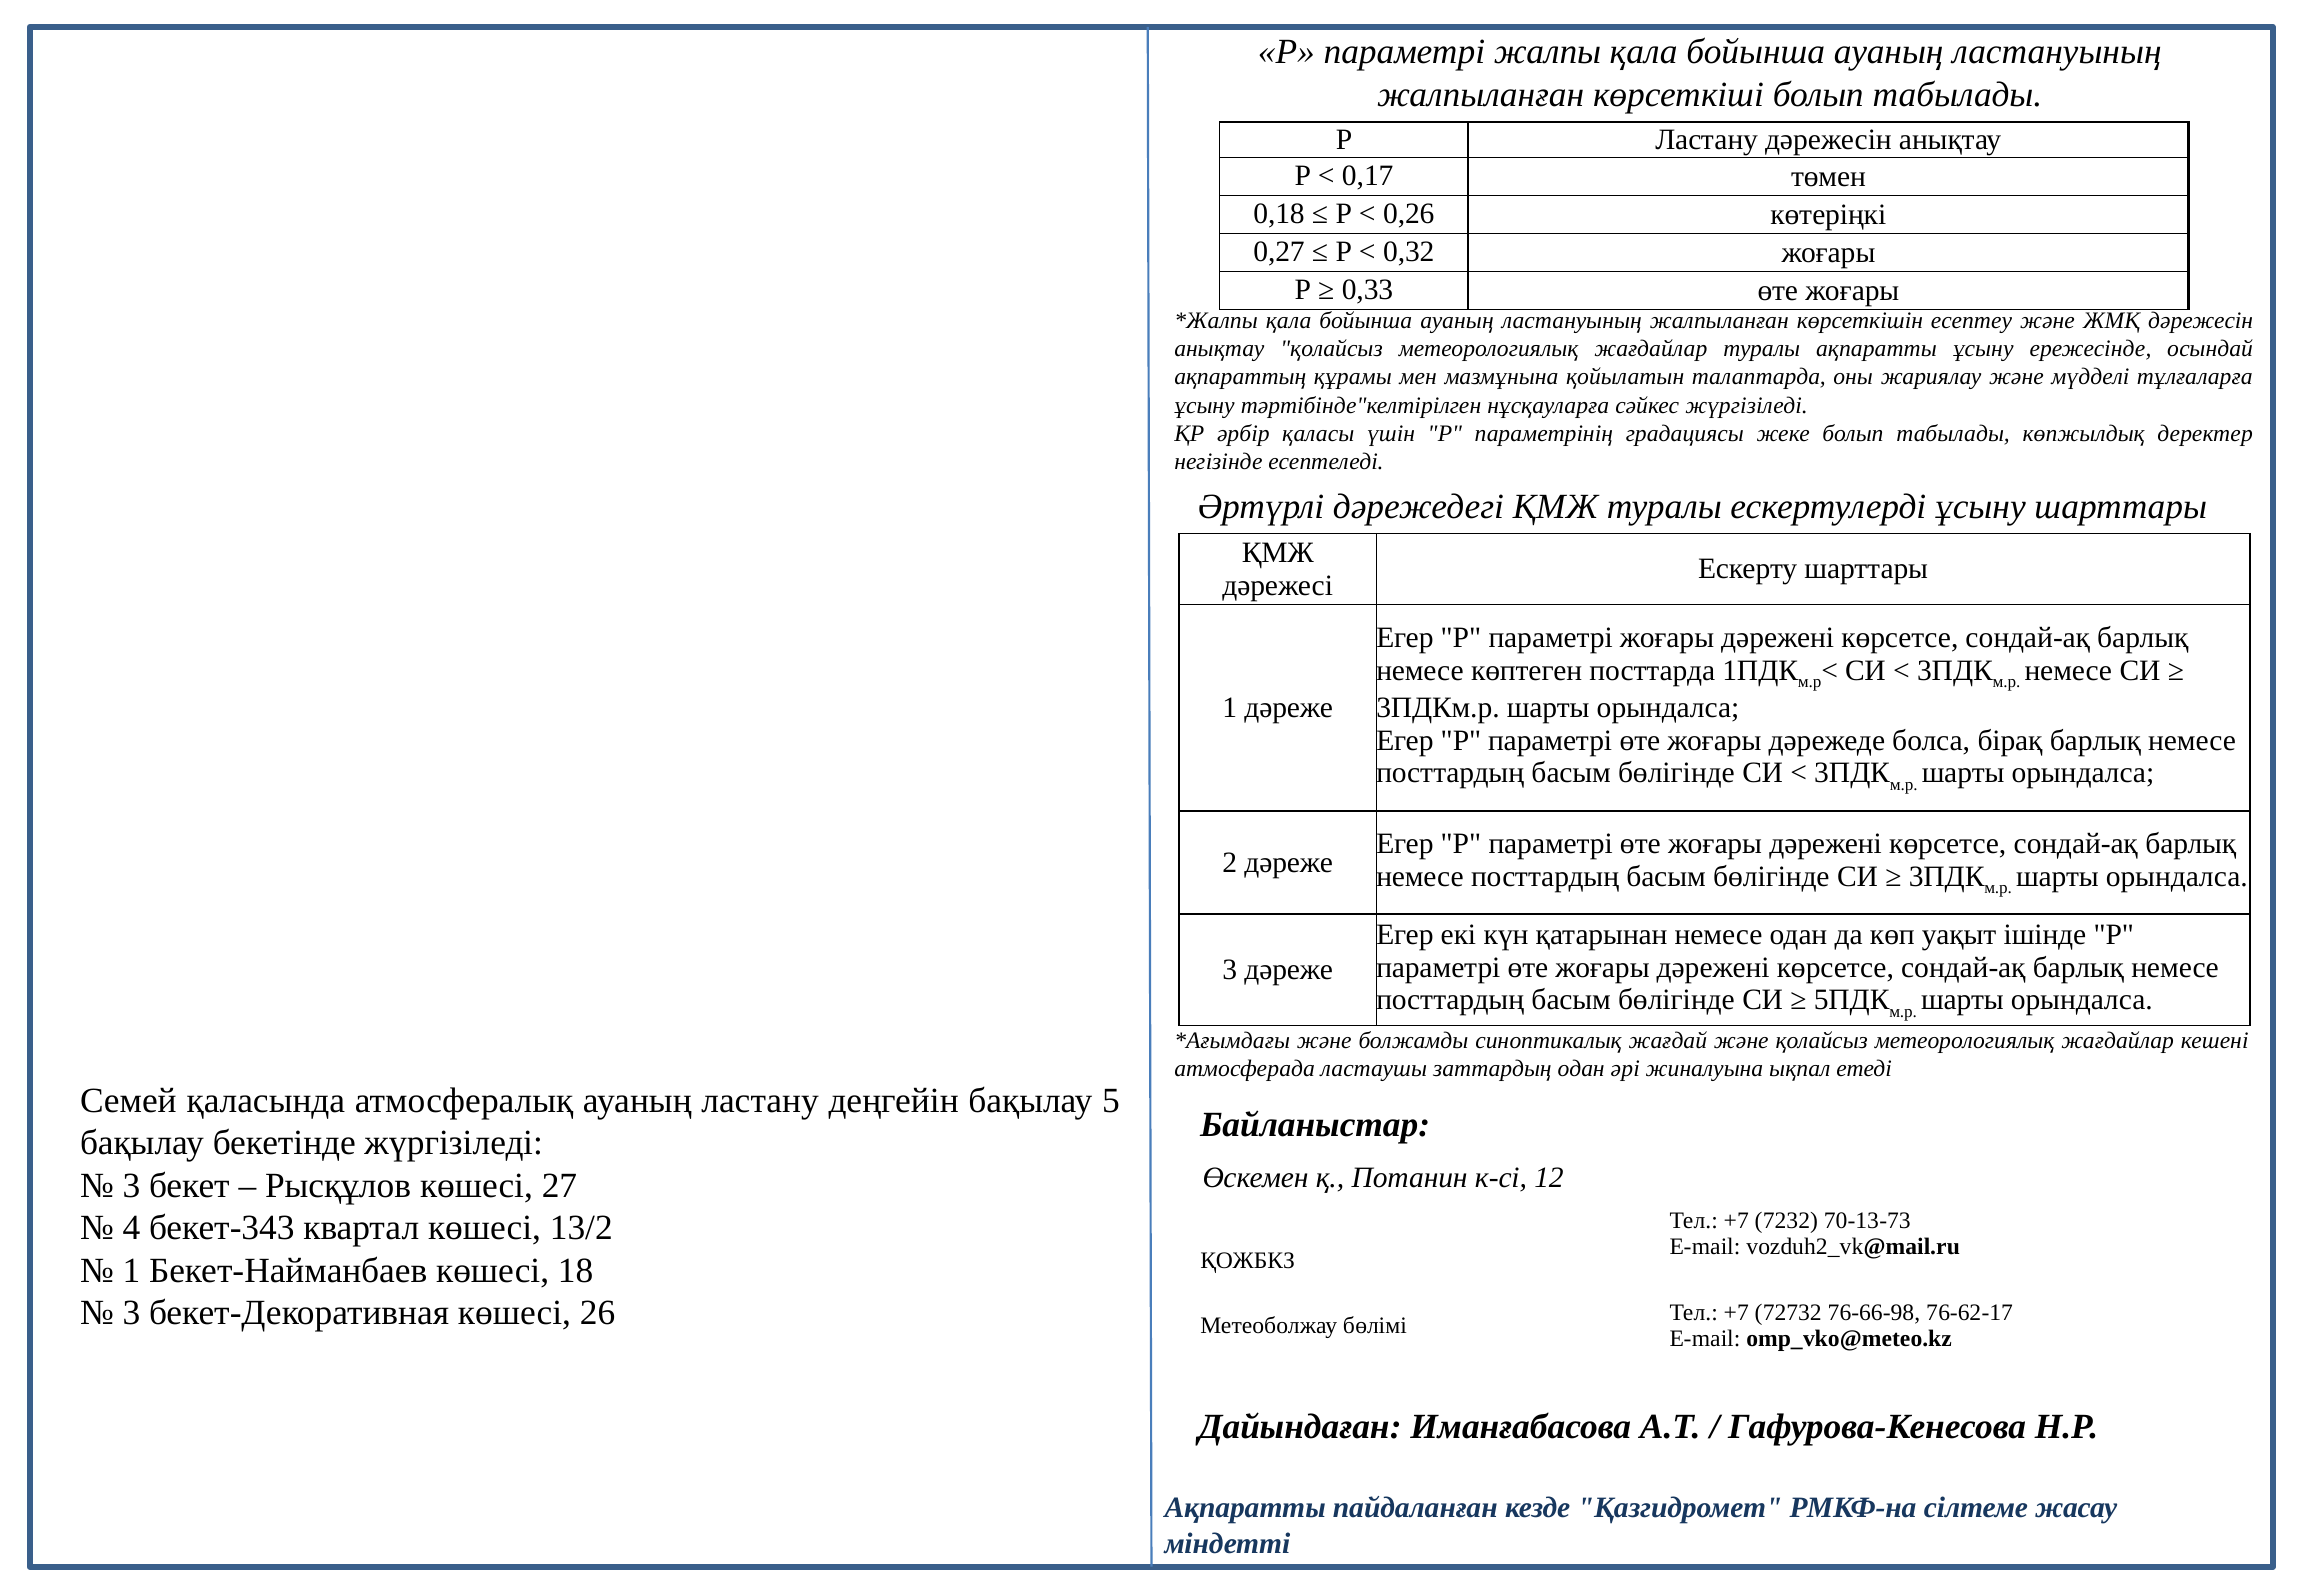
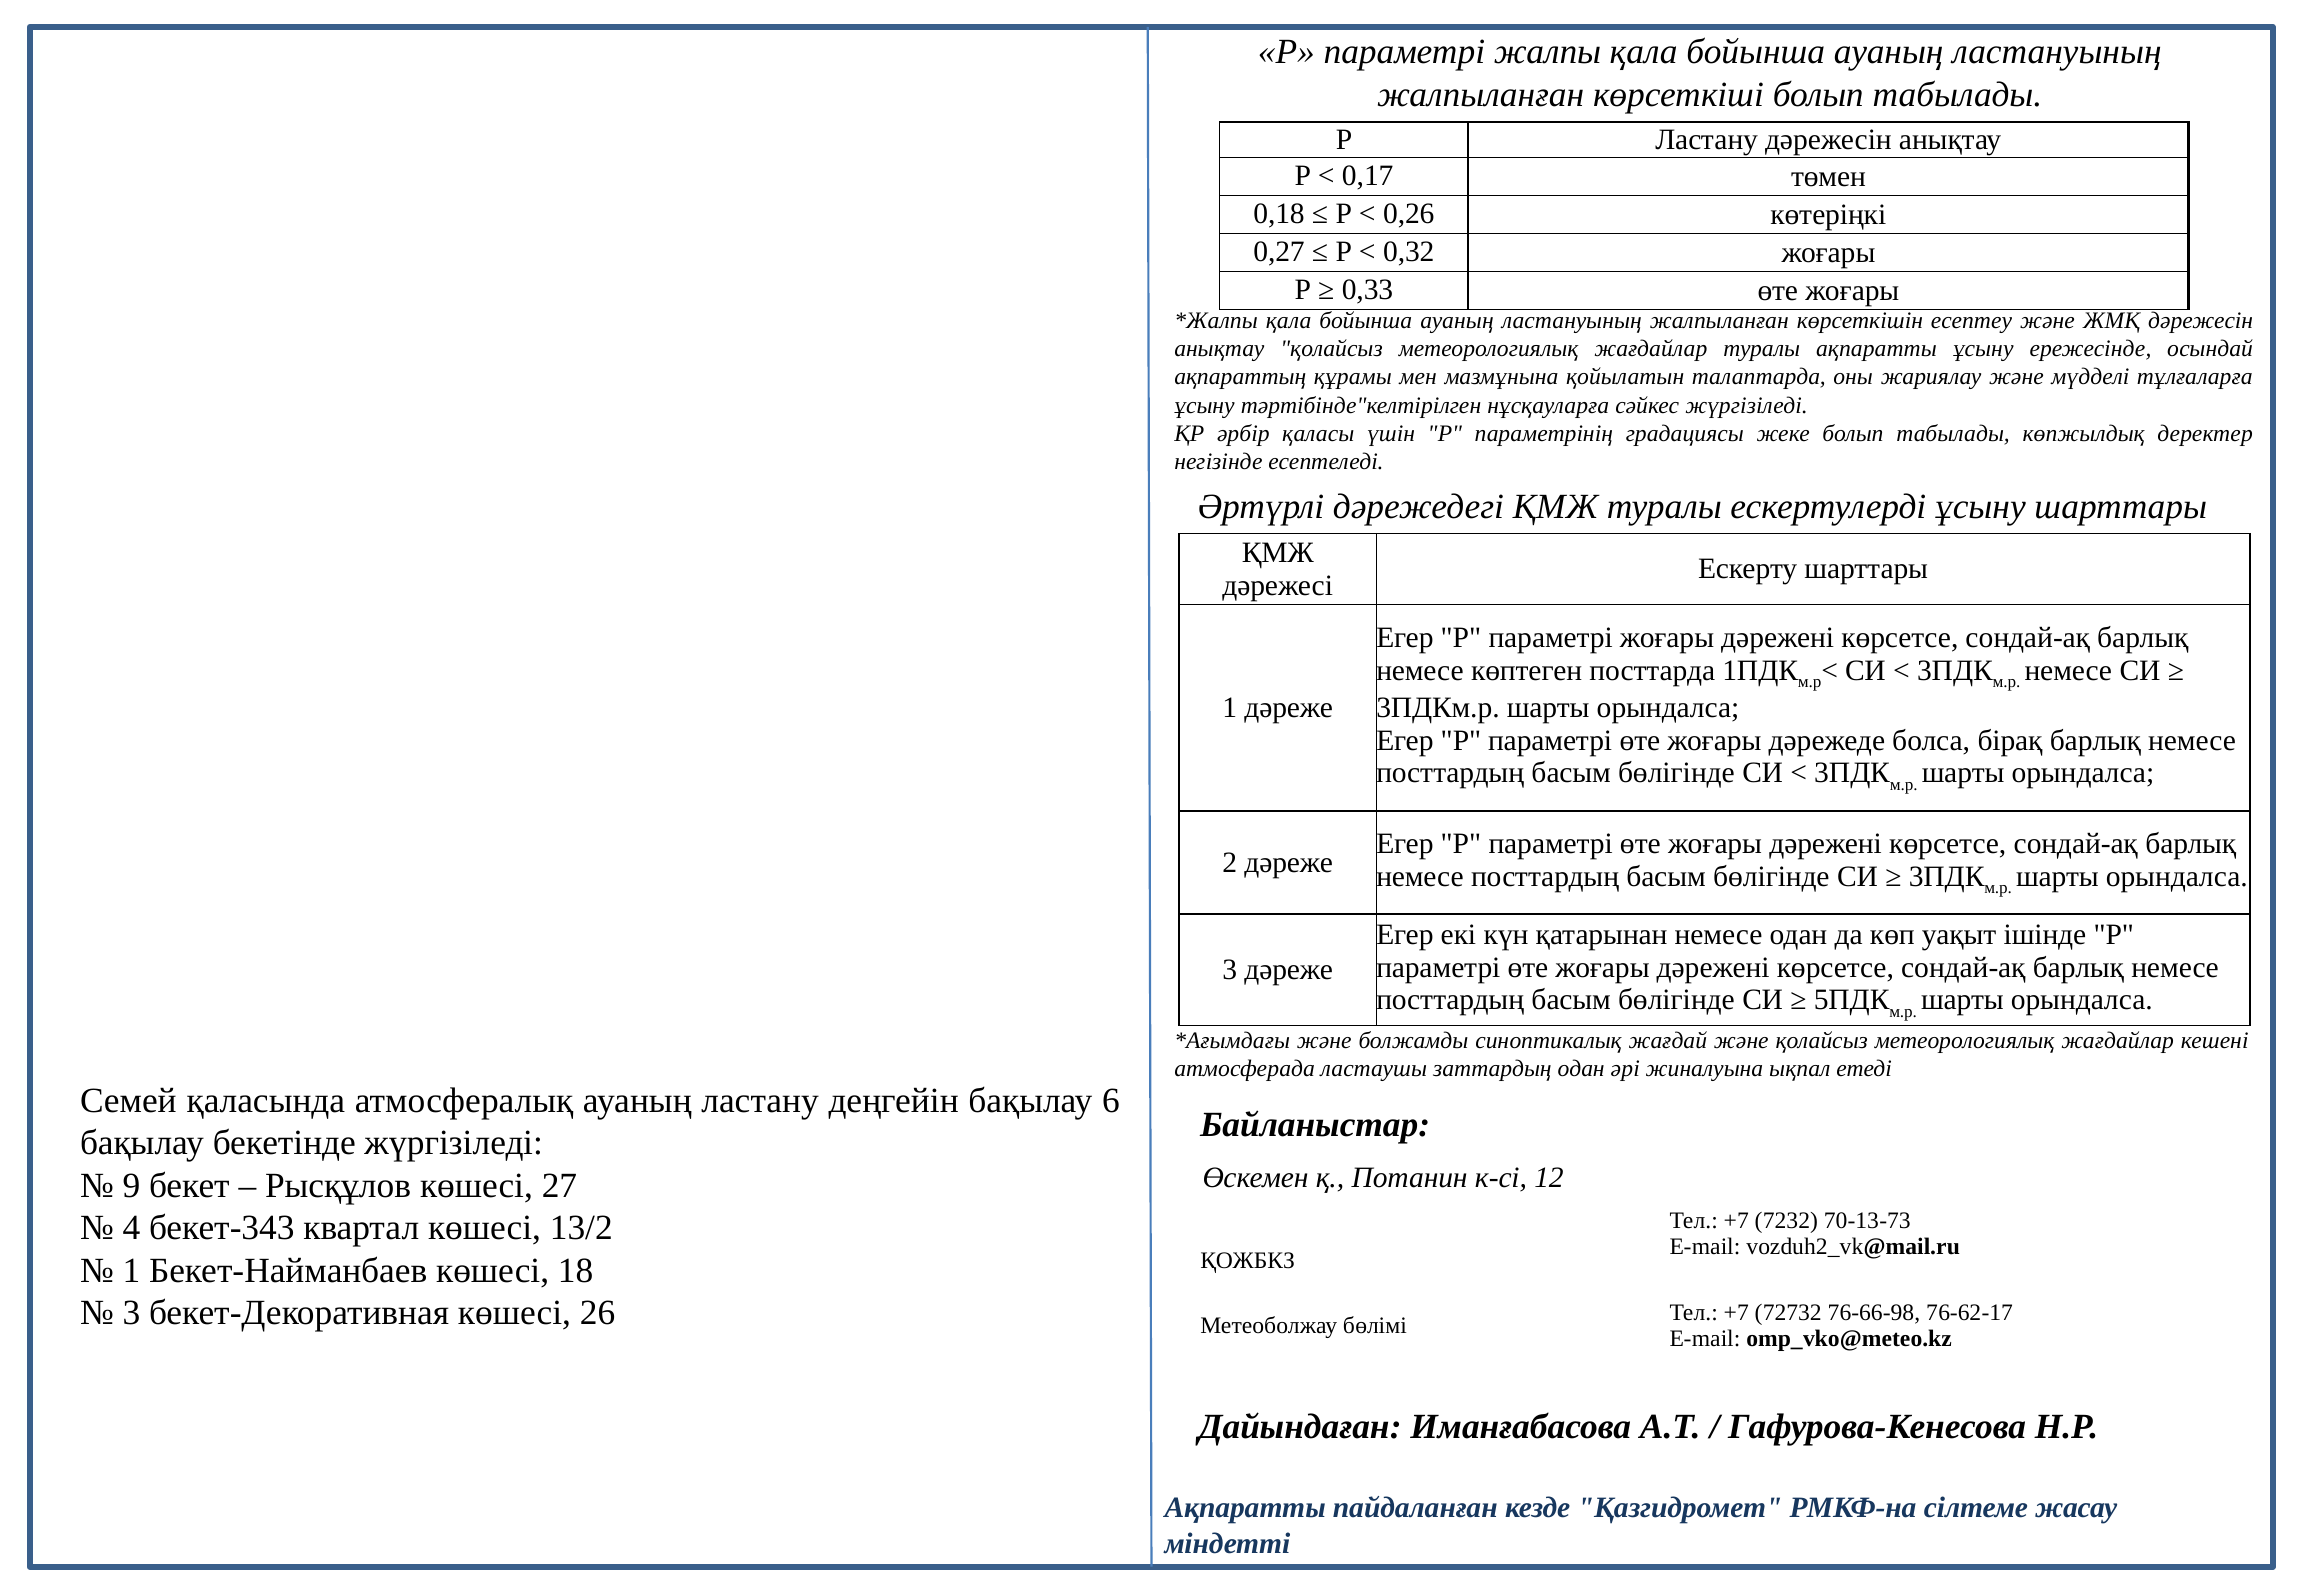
5: 5 -> 6 (1111, 1101)
3: 3 -> 9 (131, 1186)
